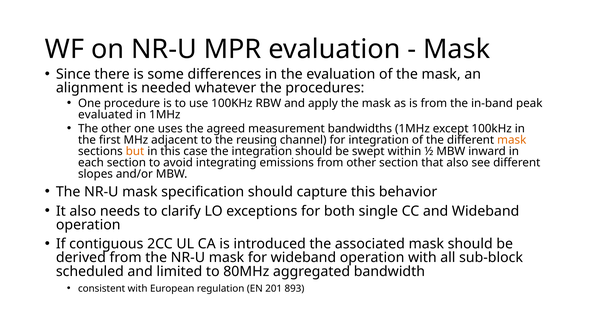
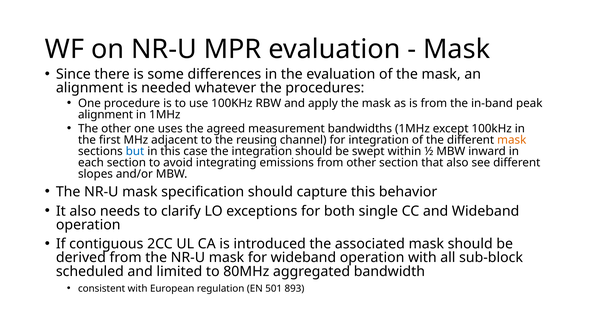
evaluated: evaluated -> alignment (106, 115)
but colour: orange -> blue (135, 151)
201: 201 -> 501 (274, 289)
